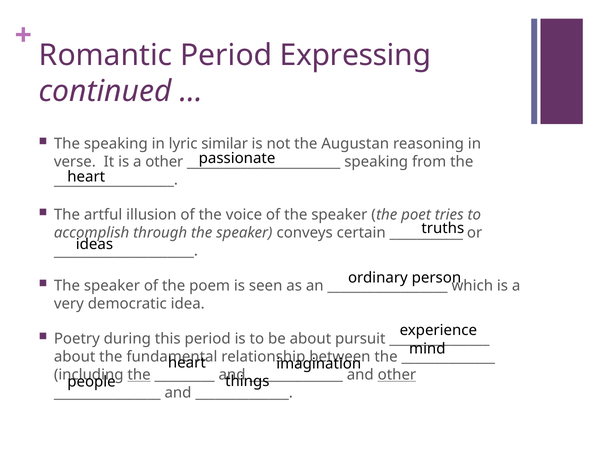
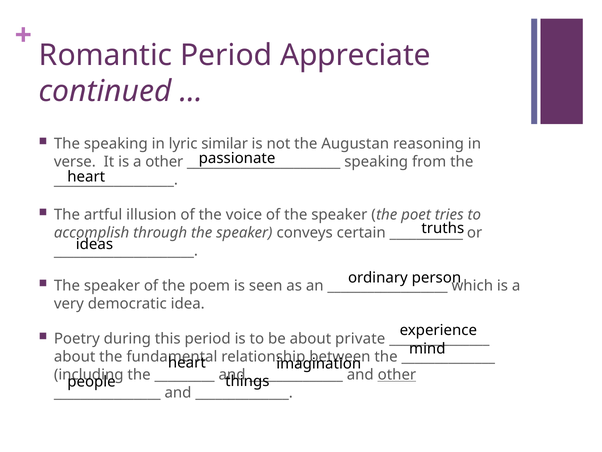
Expressing: Expressing -> Appreciate (355, 55)
pursuit: pursuit -> private (360, 338)
the underline: present -> none (139, 374)
